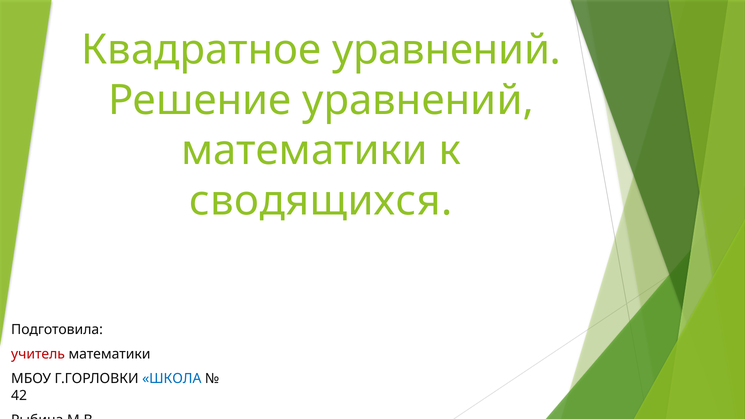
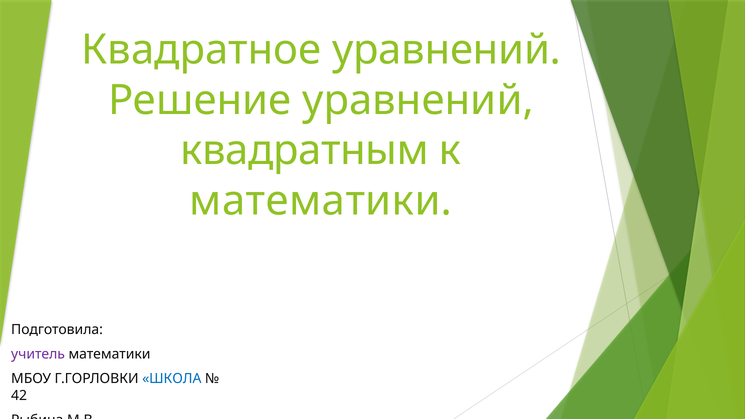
математики: математики -> квадратным (305, 151)
сводящихся: сводящихся -> математики (321, 201)
учитель colour: red -> purple (38, 354)
